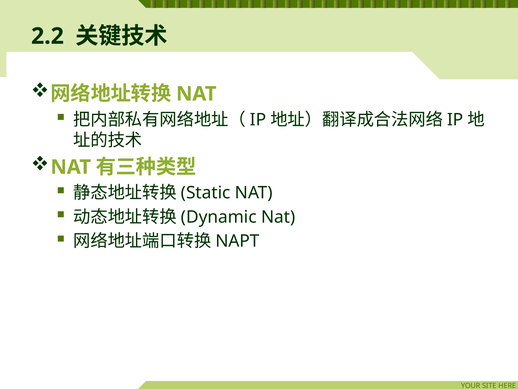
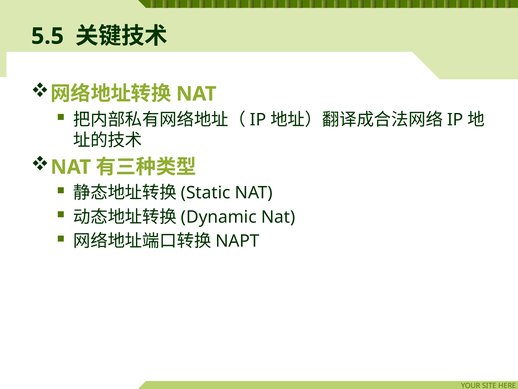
2.2: 2.2 -> 5.5 (47, 36)
